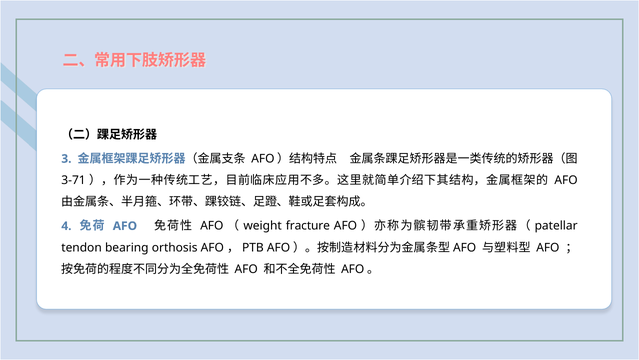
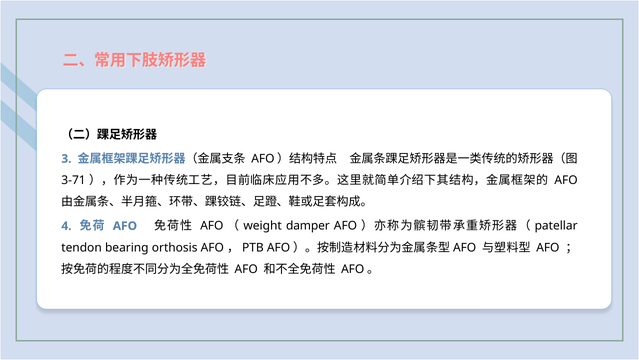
fracture: fracture -> damper (308, 226)
